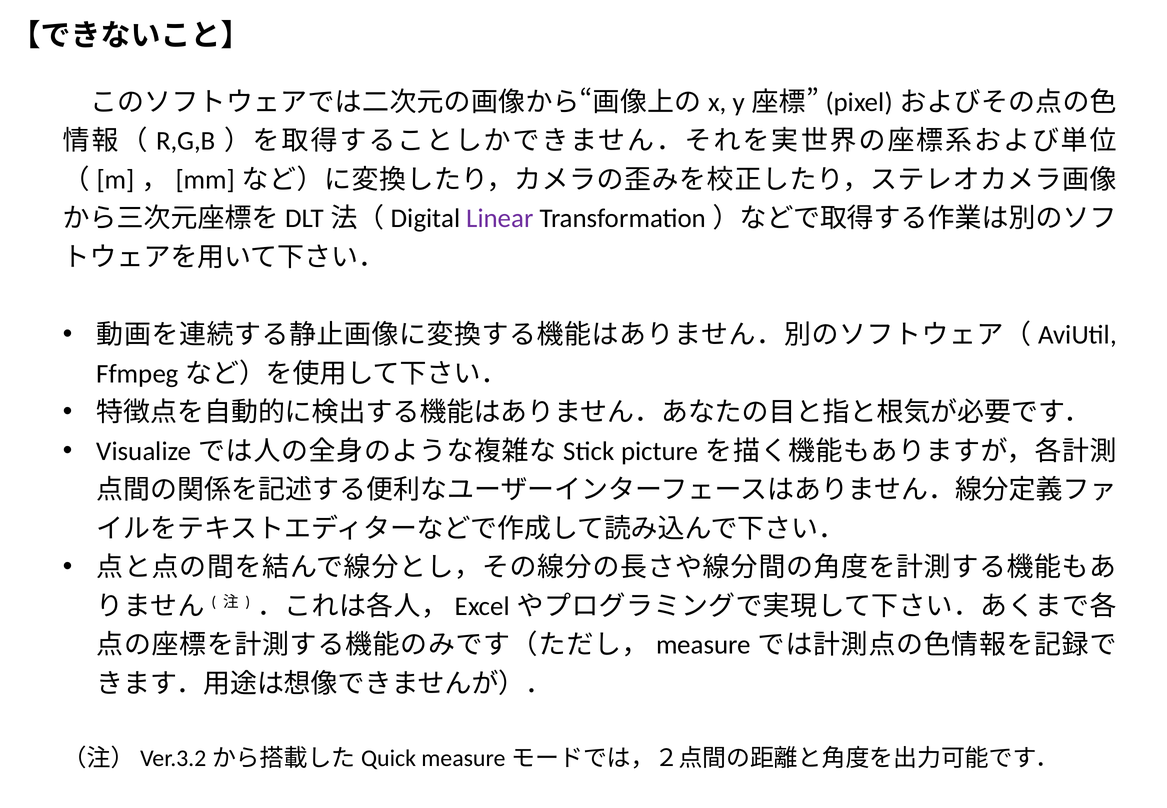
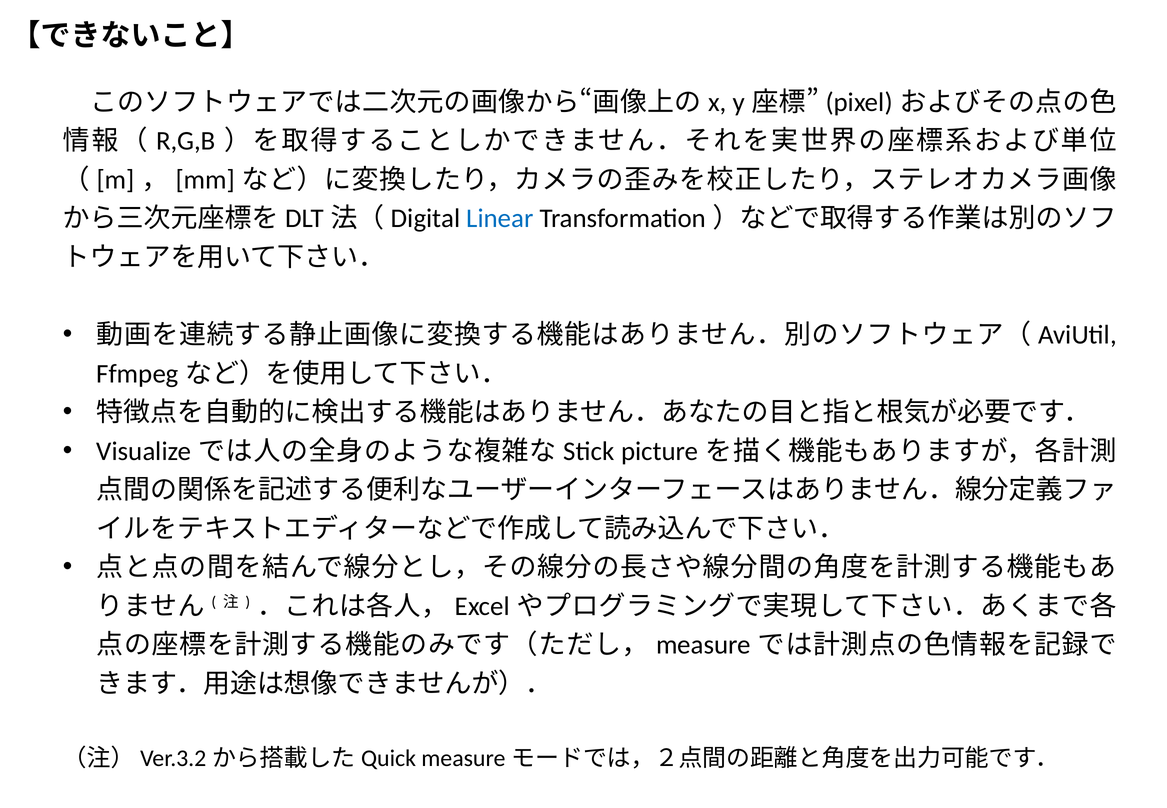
Linear colour: purple -> blue (500, 219)
